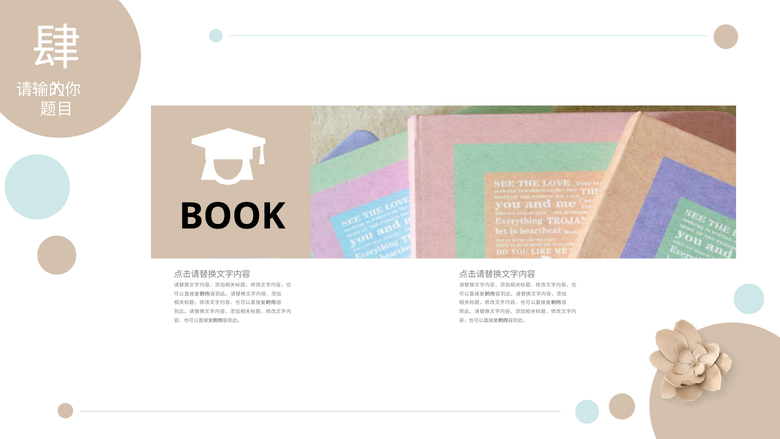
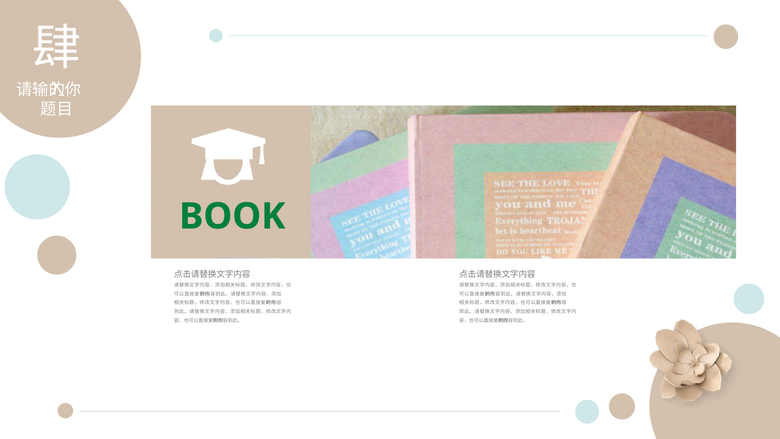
BOOK colour: black -> green (232, 216)
